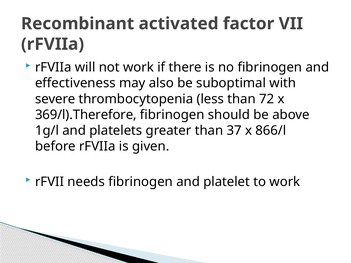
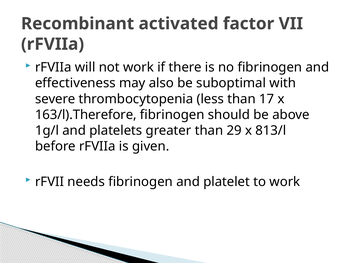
72: 72 -> 17 (267, 99)
369/l).Therefore: 369/l).Therefore -> 163/l).Therefore (86, 115)
37: 37 -> 29 (234, 131)
866/l: 866/l -> 813/l (271, 131)
